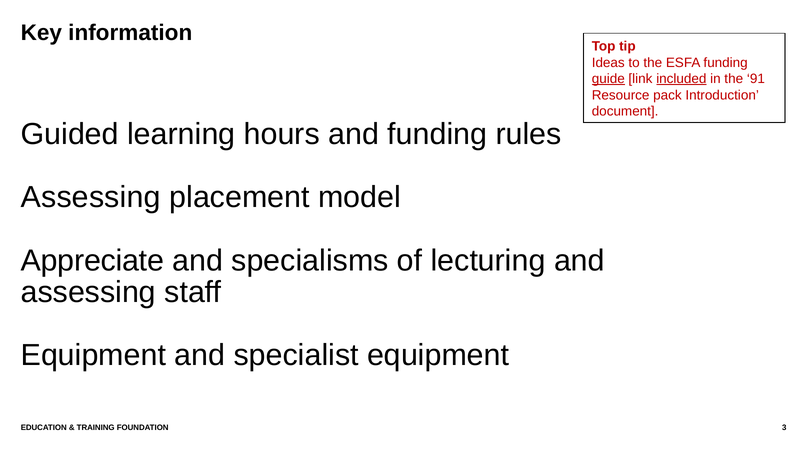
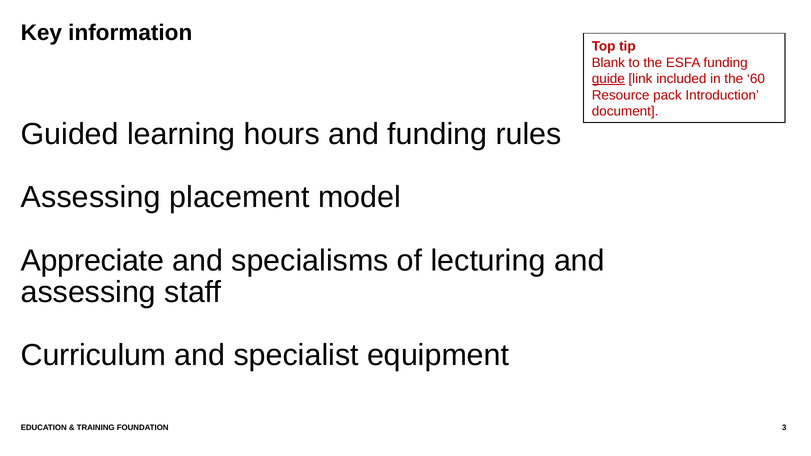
Ideas: Ideas -> Blank (608, 63)
included underline: present -> none (681, 79)
91: 91 -> 60 (756, 79)
Equipment: Equipment -> Curriculum (93, 355)
